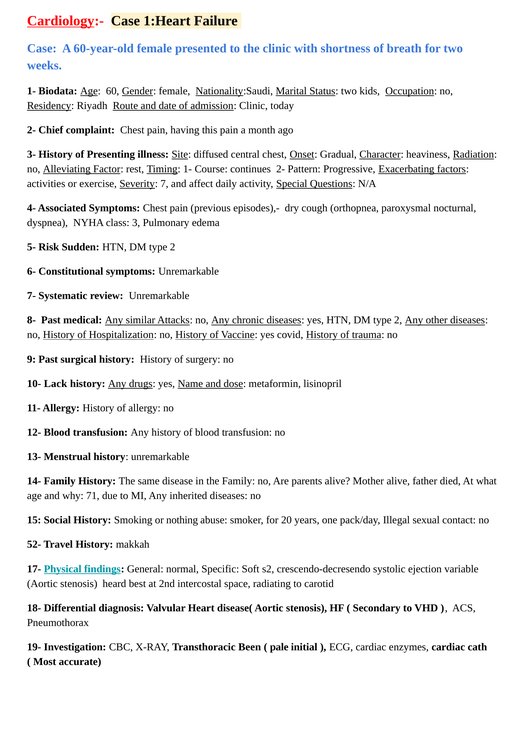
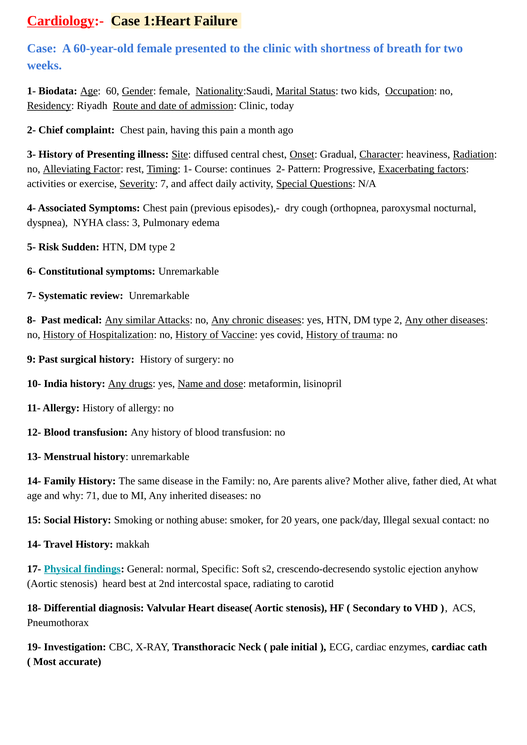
Lack: Lack -> India (56, 384)
52-: 52- -> 14- (34, 545)
variable: variable -> anyhow (461, 569)
Been: Been -> Neck (250, 647)
